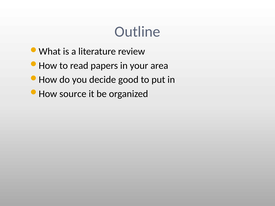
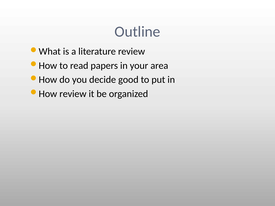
source: source -> review (73, 94)
